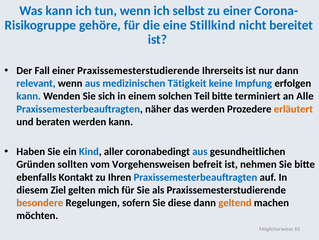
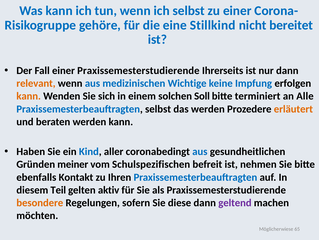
relevant colour: blue -> orange (36, 83)
Tätigkeit: Tätigkeit -> Wichtige (187, 83)
kann colour: blue -> orange (29, 96)
Teil: Teil -> Soll (202, 96)
Praxissemesterbeauftragten näher: näher -> selbst (158, 109)
sollten: sollten -> meiner (73, 164)
Vorgehensweisen: Vorgehensweisen -> Schulspezifischen (151, 164)
Ziel: Ziel -> Teil (58, 189)
mich: mich -> aktiv (109, 189)
geltend colour: orange -> purple (235, 202)
